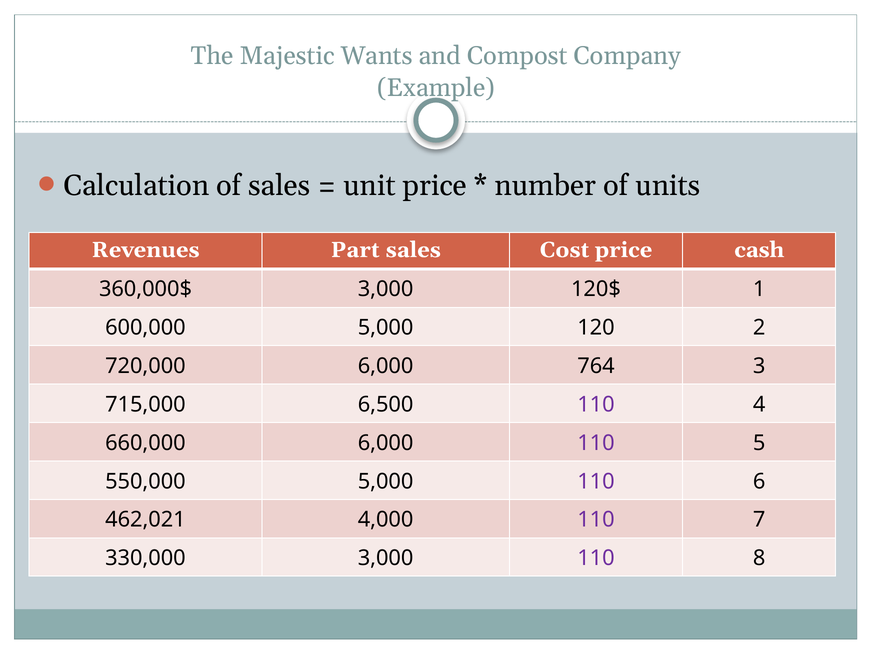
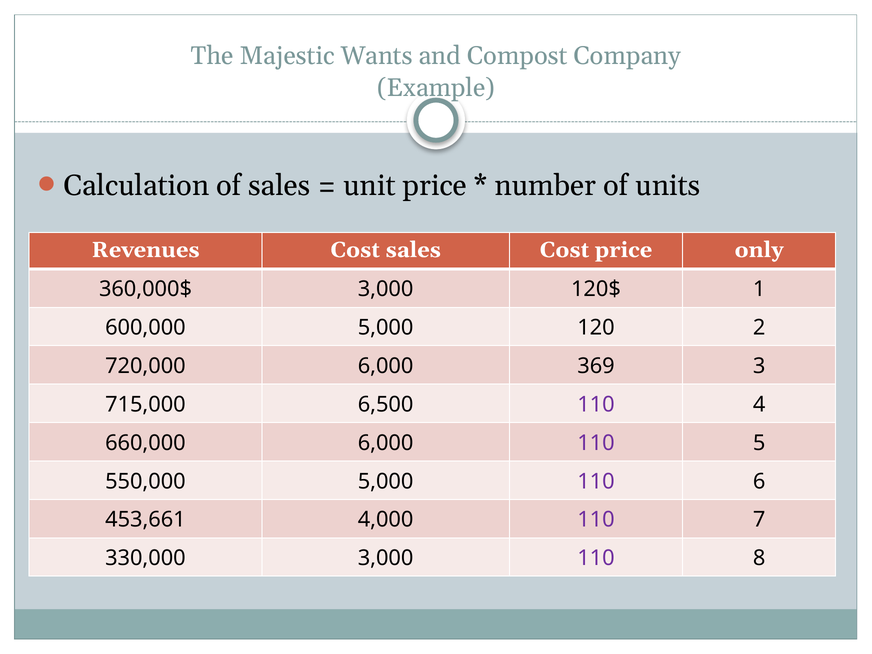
Revenues Part: Part -> Cost (355, 250)
cash: cash -> only (759, 250)
764: 764 -> 369 (596, 366)
462,021: 462,021 -> 453,661 (145, 520)
